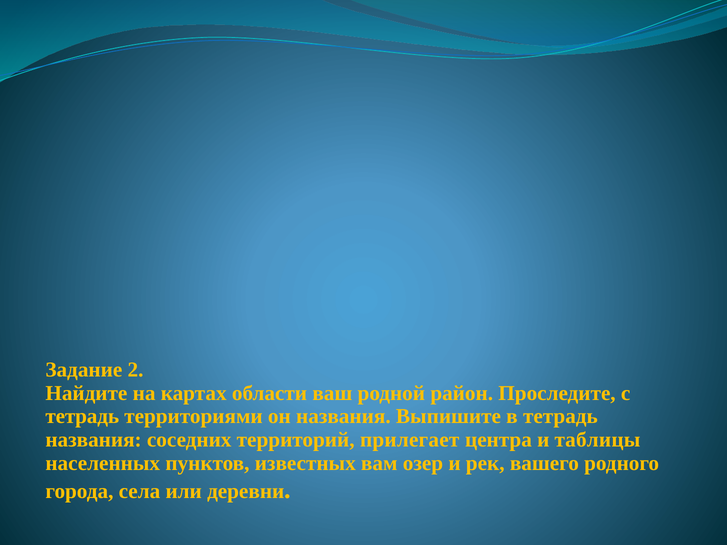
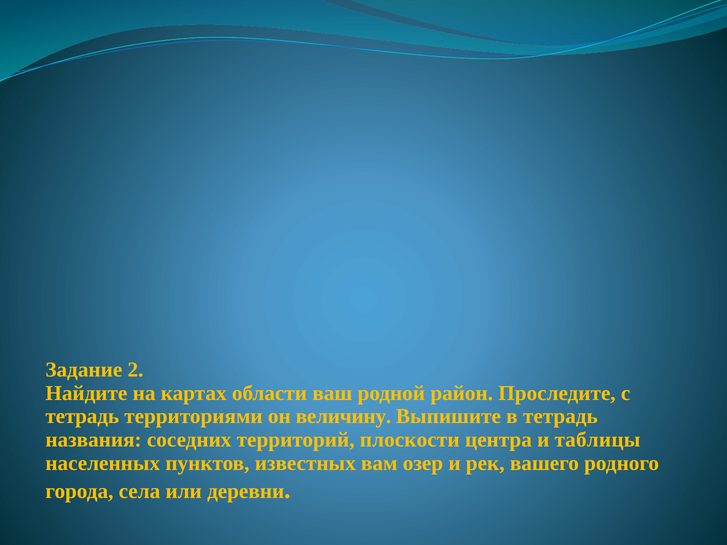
он названия: названия -> величину (343, 417)
прилегает: прилегает -> плоскости (410, 440)
